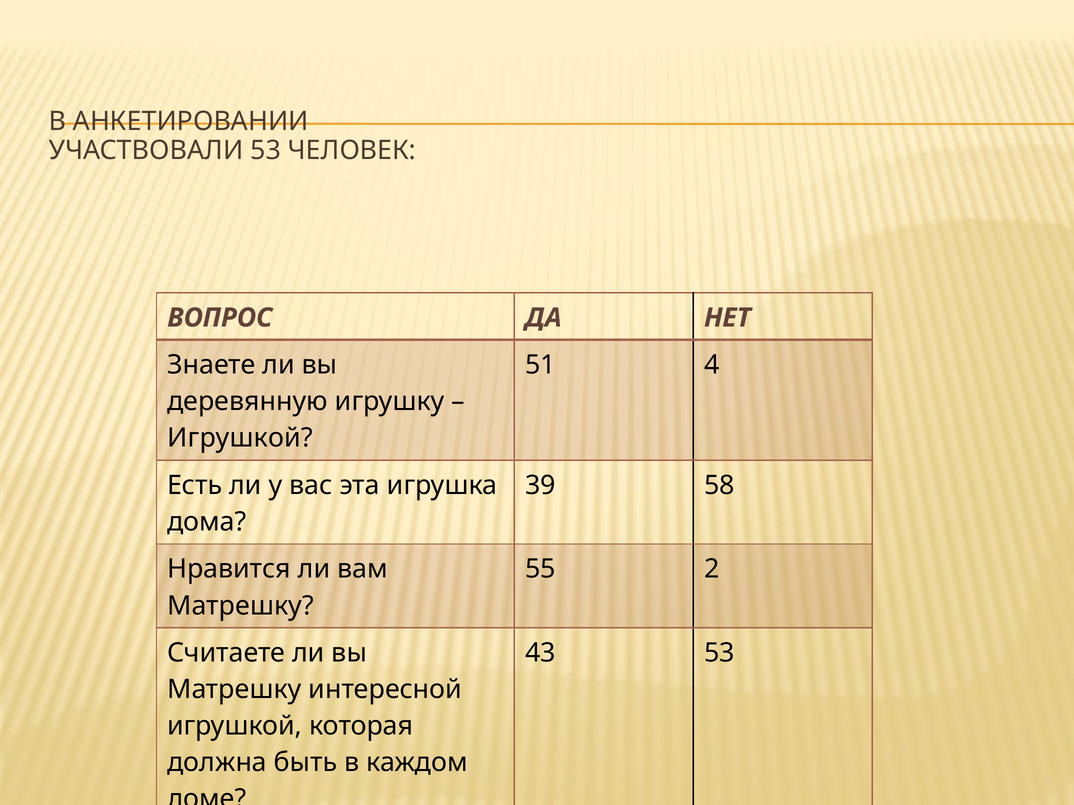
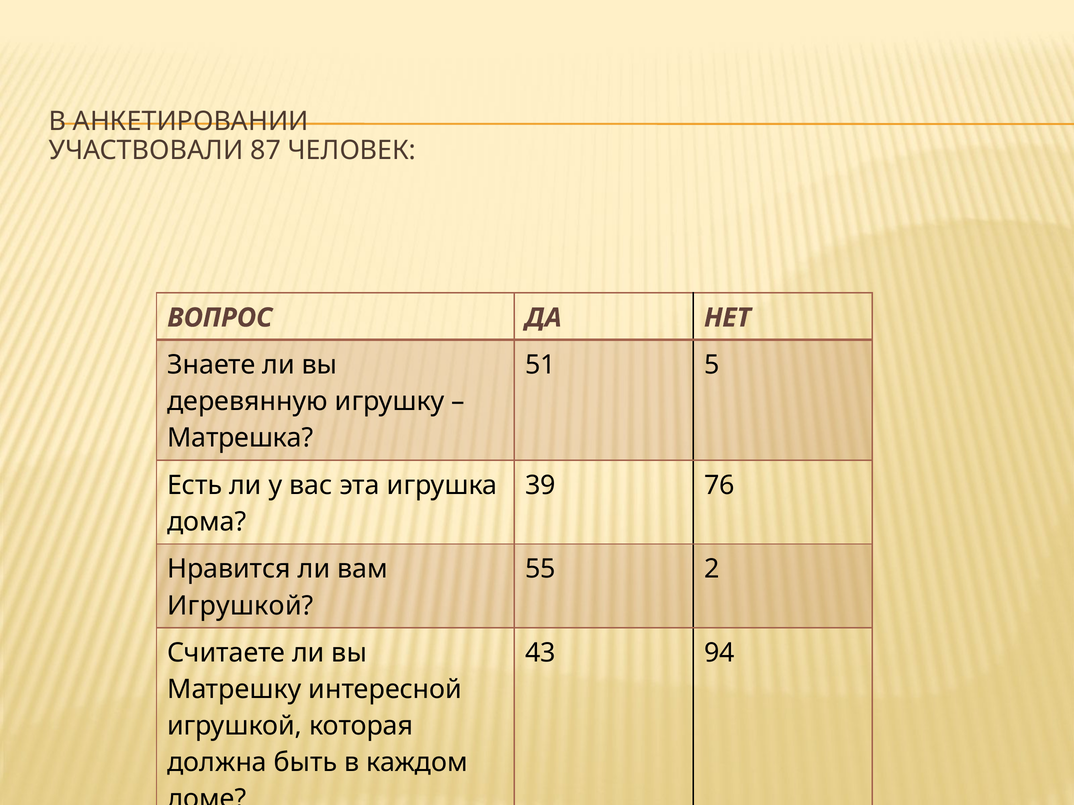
УЧАСТВОВАЛИ 53: 53 -> 87 (266, 151)
4: 4 -> 5 (712, 365)
Игрушкой: Игрушкой -> Матрешка (240, 438)
58: 58 -> 76 (719, 486)
Матрешку: Матрешку -> Игрушкой (240, 606)
43 53: 53 -> 94 (719, 653)
